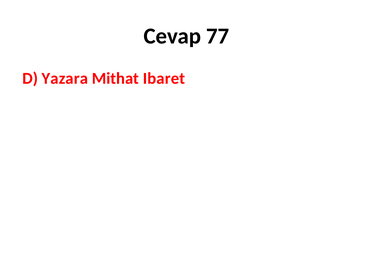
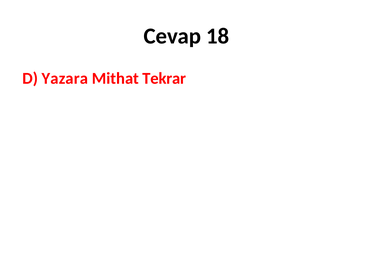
77: 77 -> 18 (218, 36)
Ibaret: Ibaret -> Tekrar (164, 78)
